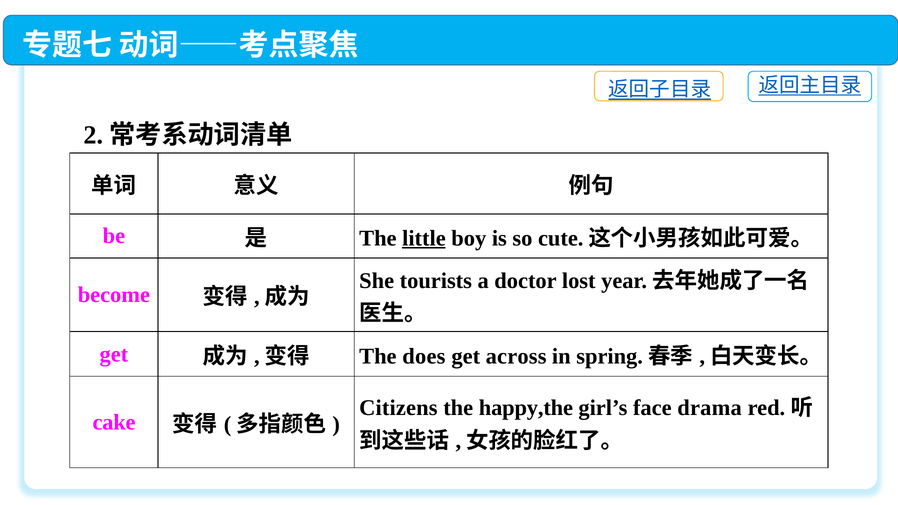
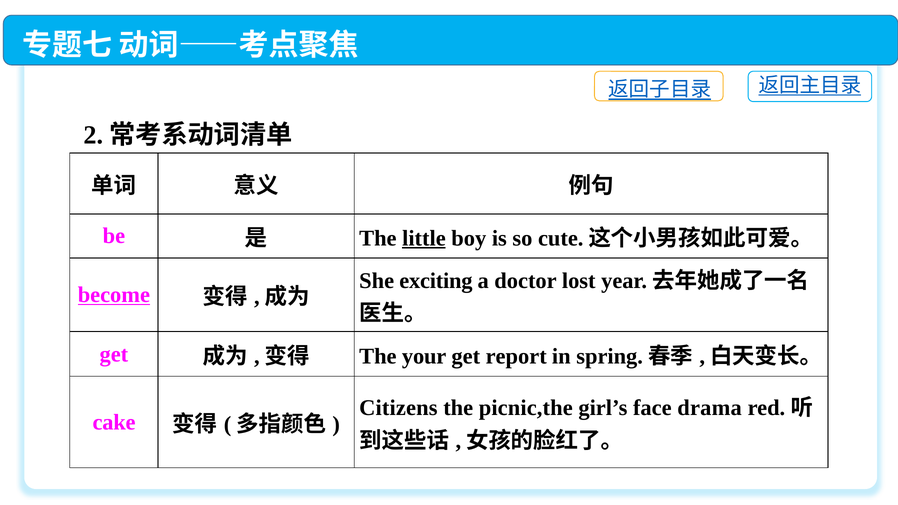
tourists: tourists -> exciting (436, 281)
become underline: none -> present (114, 295)
does: does -> your (424, 356)
across: across -> report (516, 356)
happy,the: happy,the -> picnic,the (526, 408)
